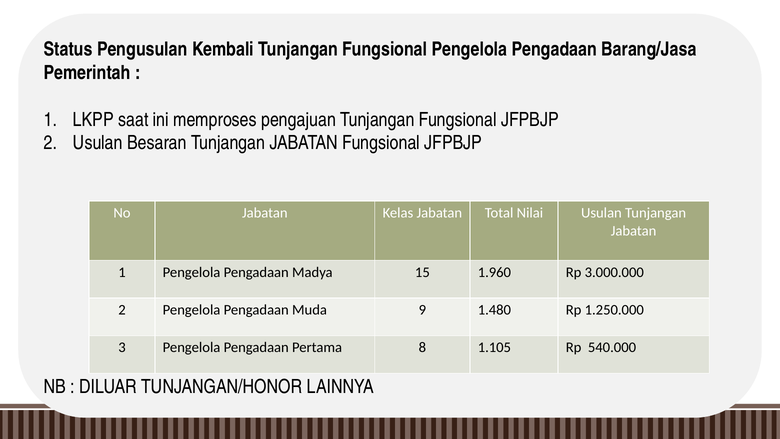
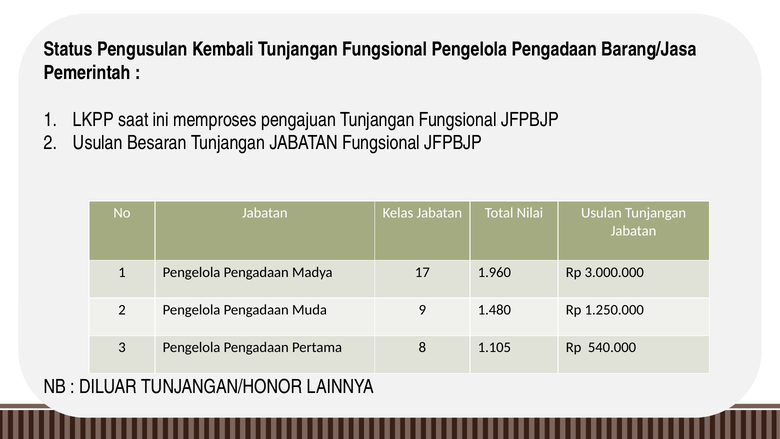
15: 15 -> 17 (422, 272)
